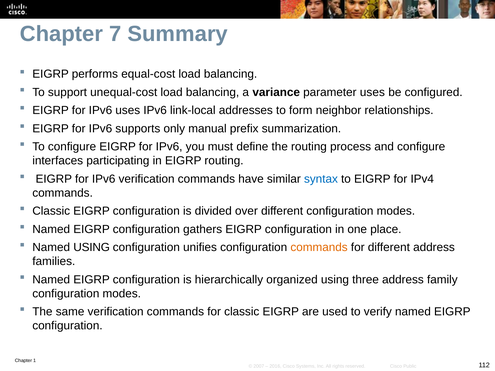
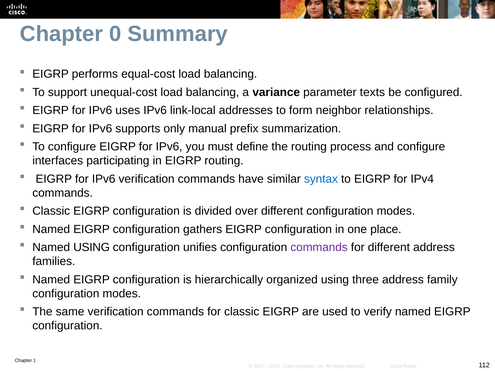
7: 7 -> 0 (115, 34)
parameter uses: uses -> texts (372, 92)
commands colour: orange -> purple (319, 247)
